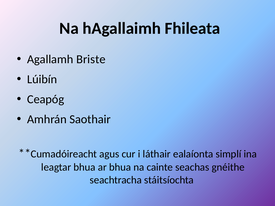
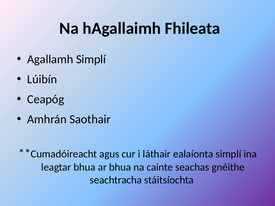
Agallamh Briste: Briste -> Simplí (91, 59)
